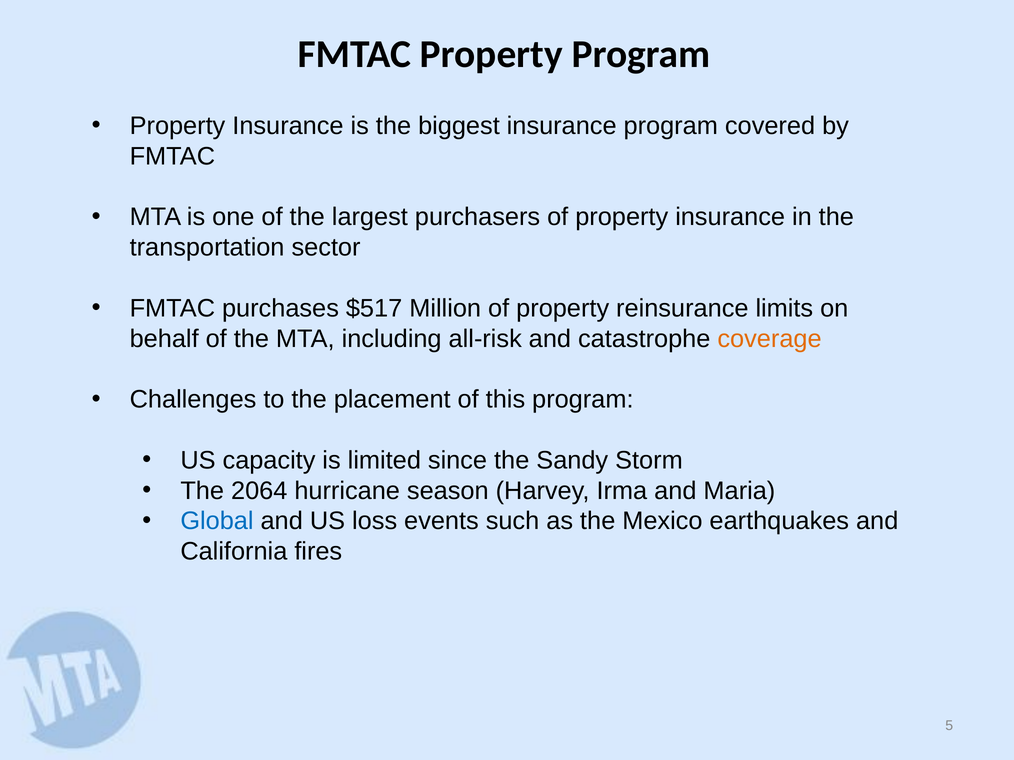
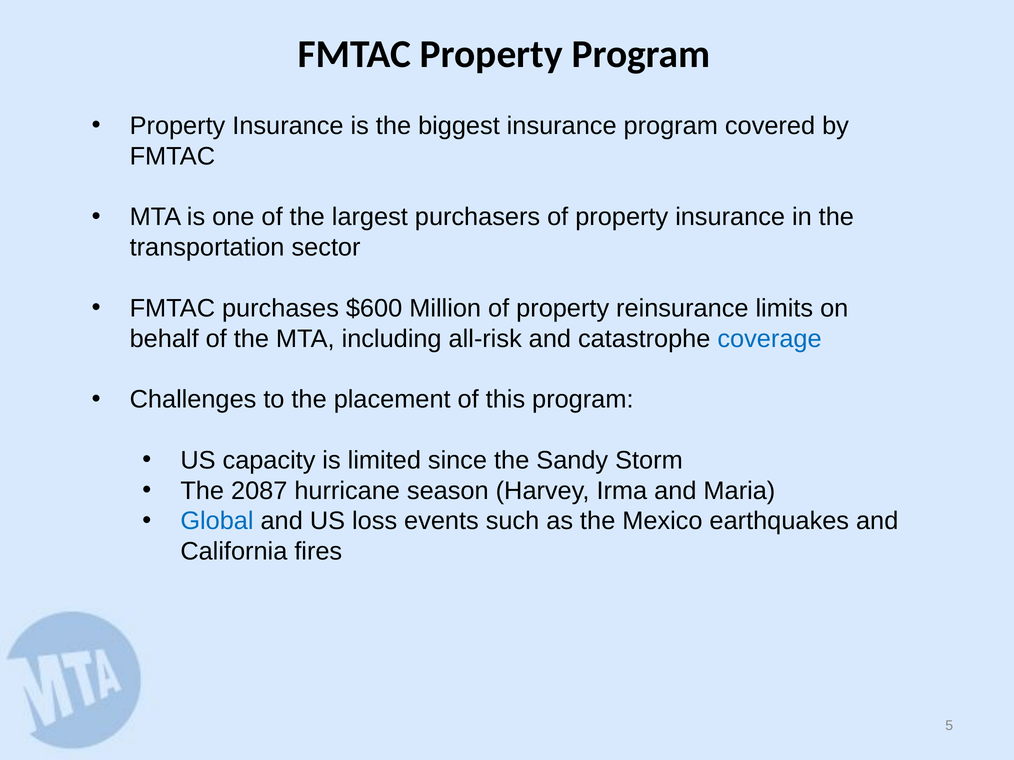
$517: $517 -> $600 (374, 309)
coverage colour: orange -> blue (770, 339)
2064: 2064 -> 2087 (259, 491)
